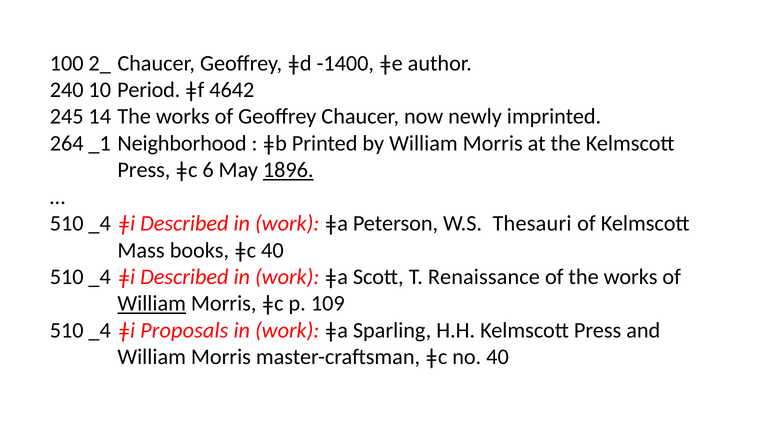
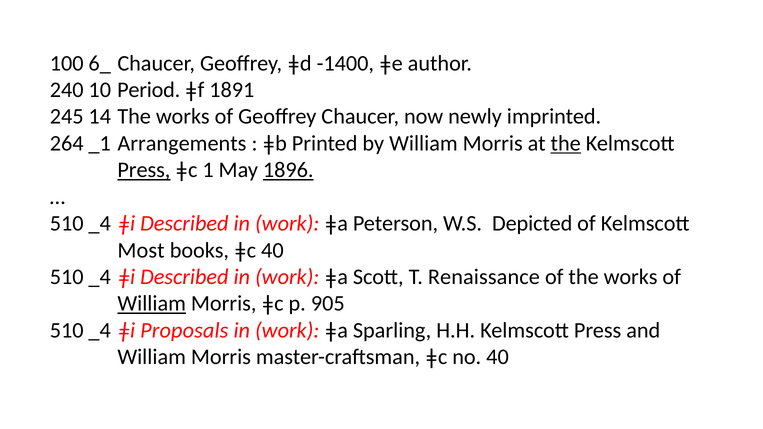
2_: 2_ -> 6_ (100, 63)
4642: 4642 -> 1891 (232, 90)
Neighborhood: Neighborhood -> Arrangements (182, 143)
the underline: none -> present (566, 143)
Press underline: none -> present (144, 170)
6: 6 -> 1 (208, 170)
Thesauri: Thesauri -> Depicted (532, 224)
Mass: Mass -> Most (141, 250)
109: 109 -> 905 (328, 304)
